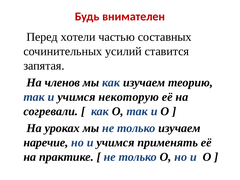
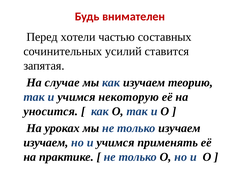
членов: членов -> случае (62, 82)
согревали: согревали -> уносится (51, 111)
наречие: наречие -> изучаем (46, 142)
